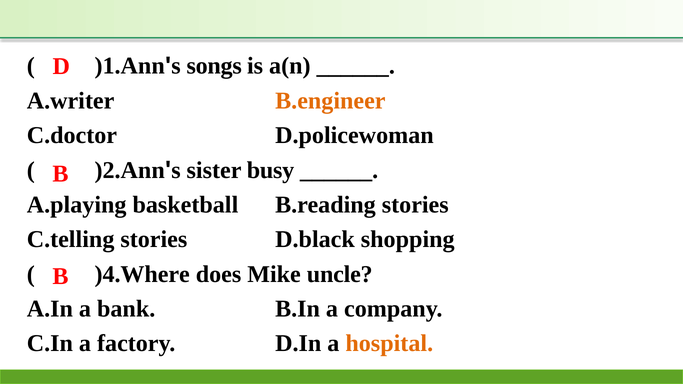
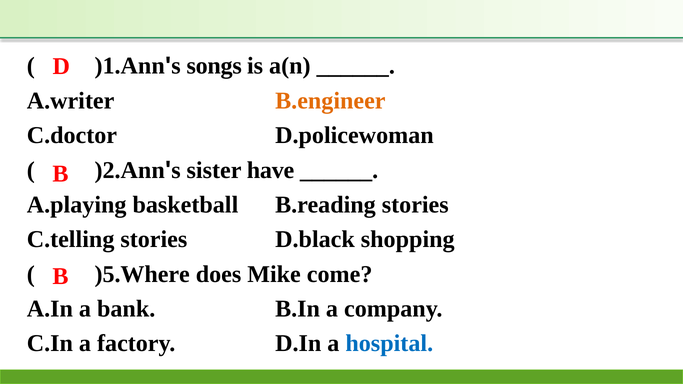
busy: busy -> have (271, 170)
)4.Where: )4.Where -> )5.Where (142, 274)
uncle: uncle -> come (340, 274)
hospital colour: orange -> blue (389, 344)
